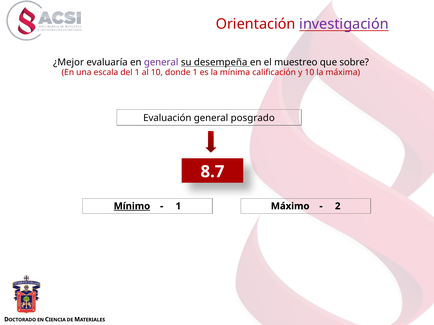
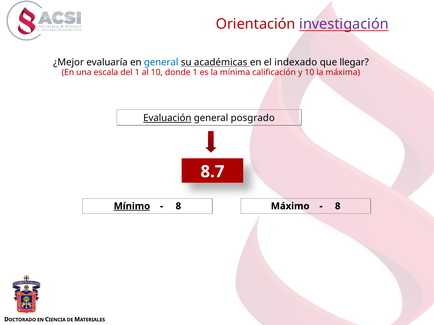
general colour: purple -> blue (161, 62)
desempeña: desempeña -> académicas (221, 62)
muestreo: muestreo -> indexado (296, 62)
sobre: sobre -> llegar (354, 62)
Evaluación underline: none -> present (167, 118)
1: 1 -> 8 (178, 206)
2: 2 -> 8 (338, 206)
